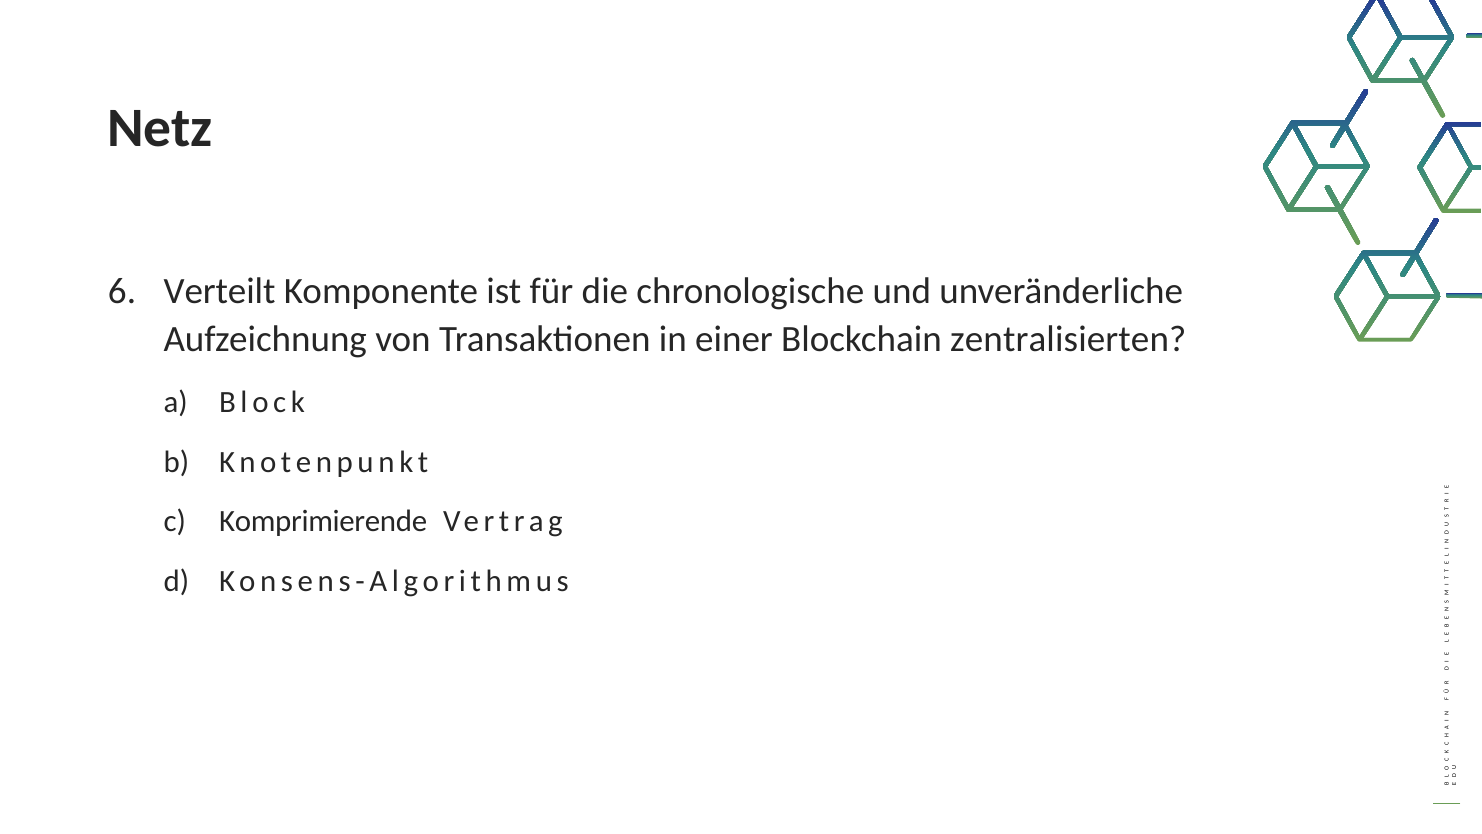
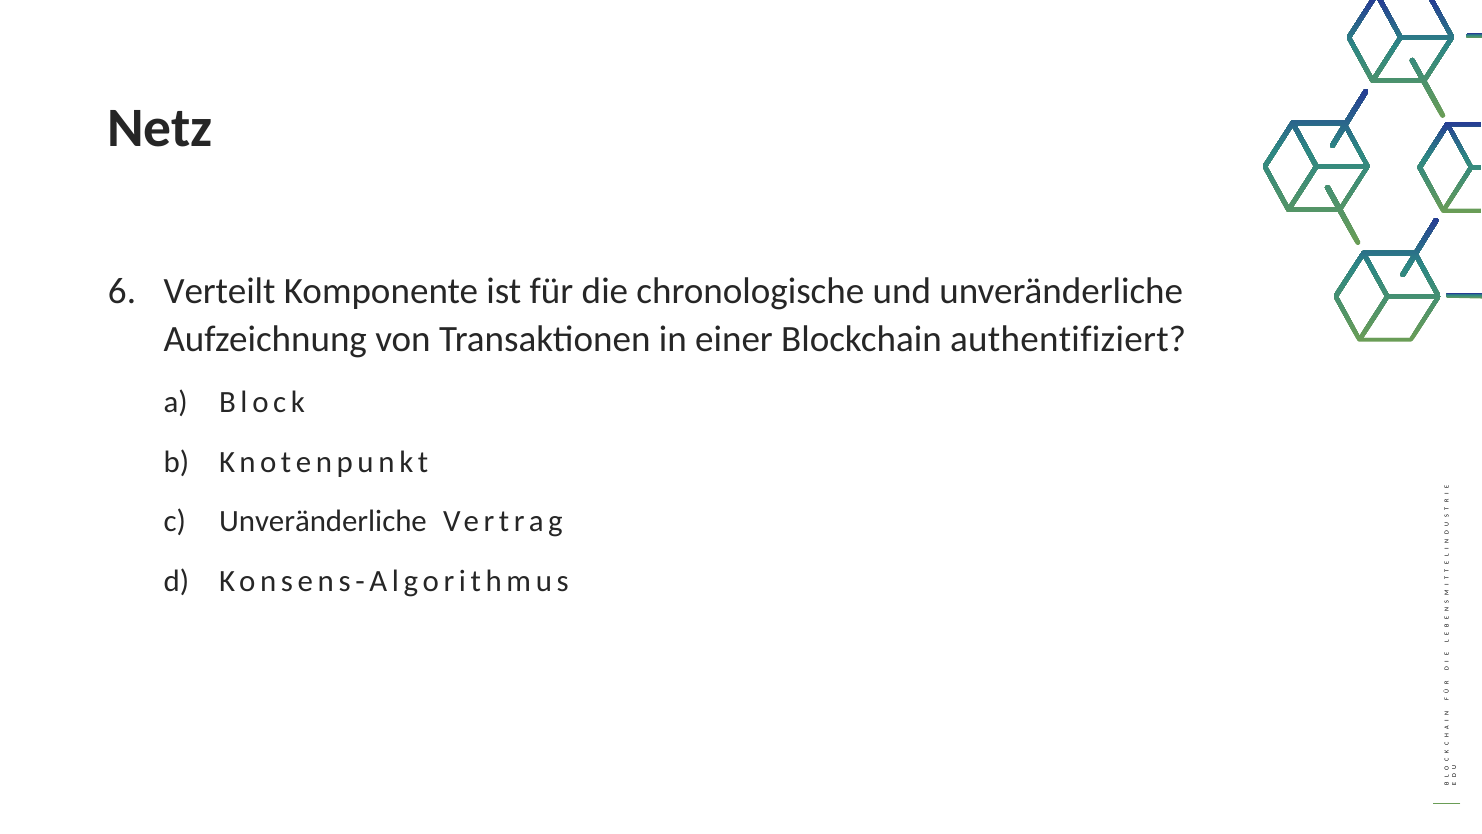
zentralisierten: zentralisierten -> authentifiziert (1068, 339)
Komprimierende: Komprimierende -> Unveränderliche (323, 521)
